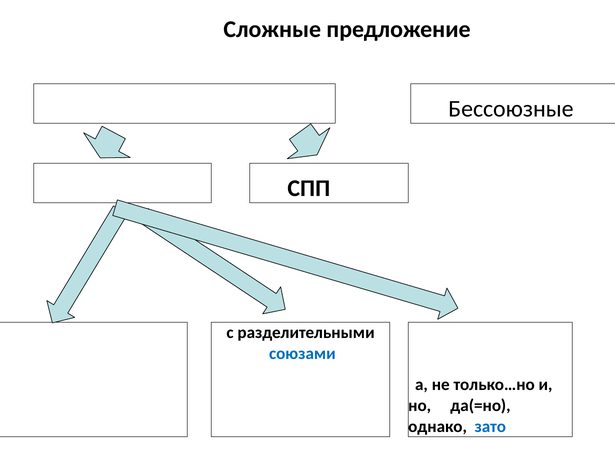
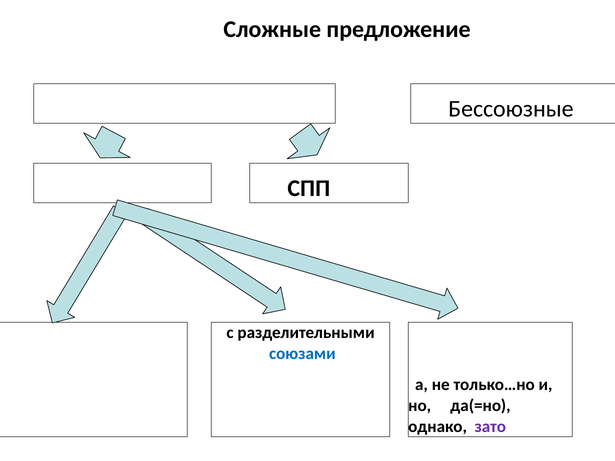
зато colour: blue -> purple (490, 427)
